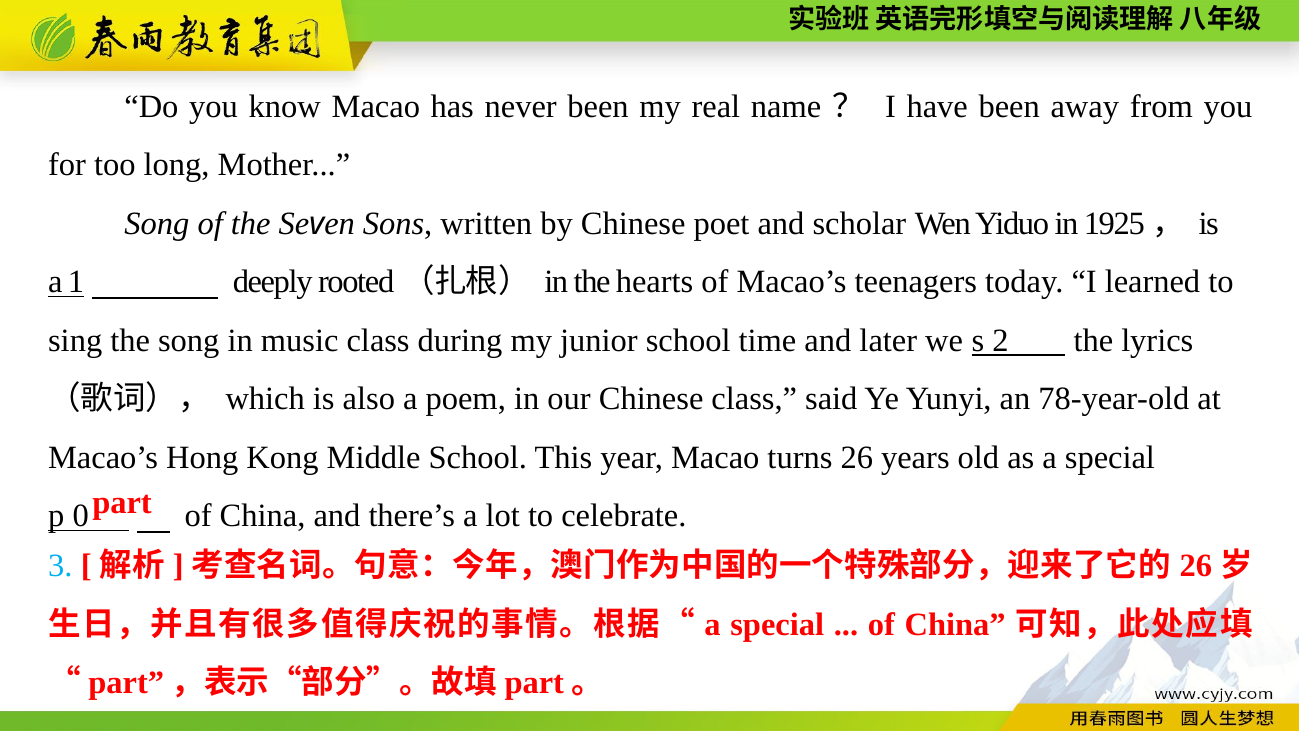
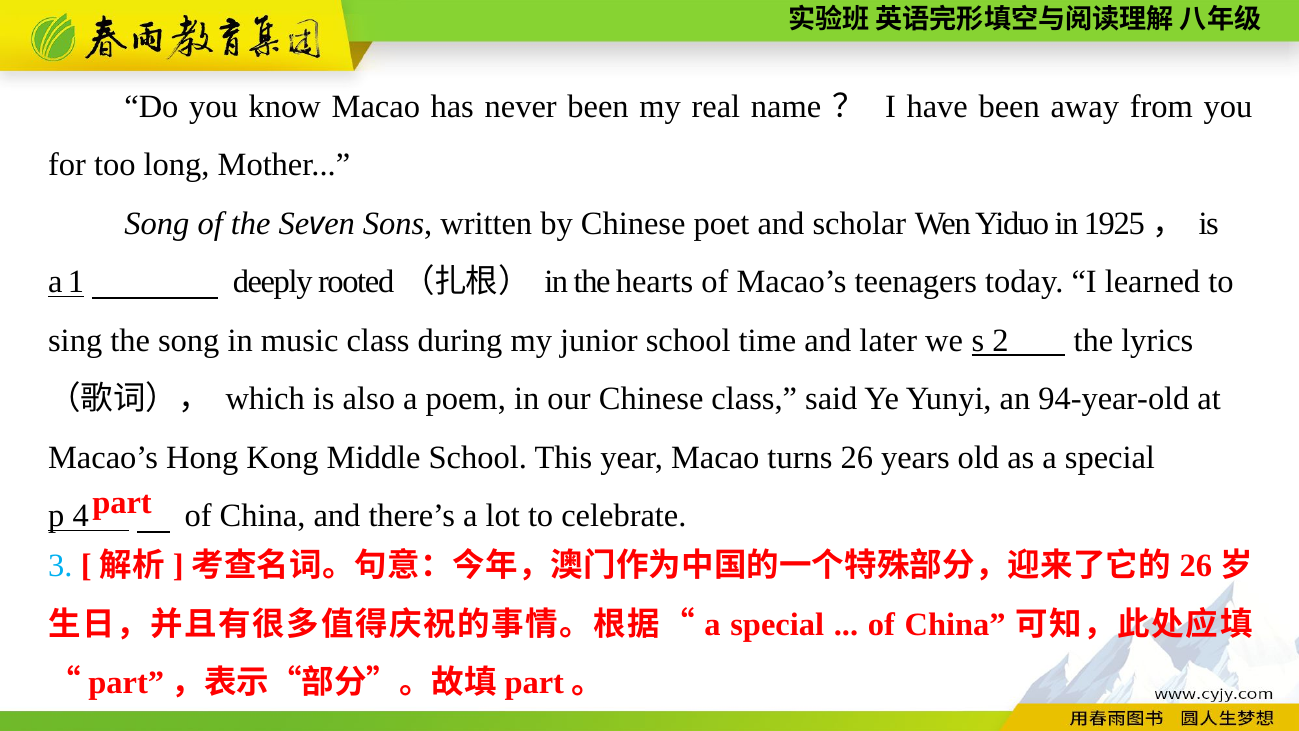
78-year-old: 78-year-old -> 94-year-old (1114, 399)
0: 0 -> 4 (81, 516)
